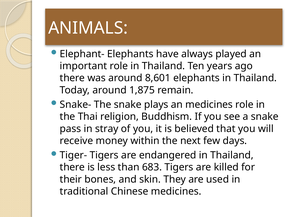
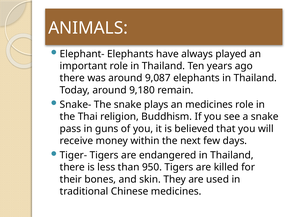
8,601: 8,601 -> 9,087 (158, 78)
1,875: 1,875 -> 9,180 (142, 90)
stray: stray -> guns (107, 129)
683: 683 -> 950 (152, 167)
